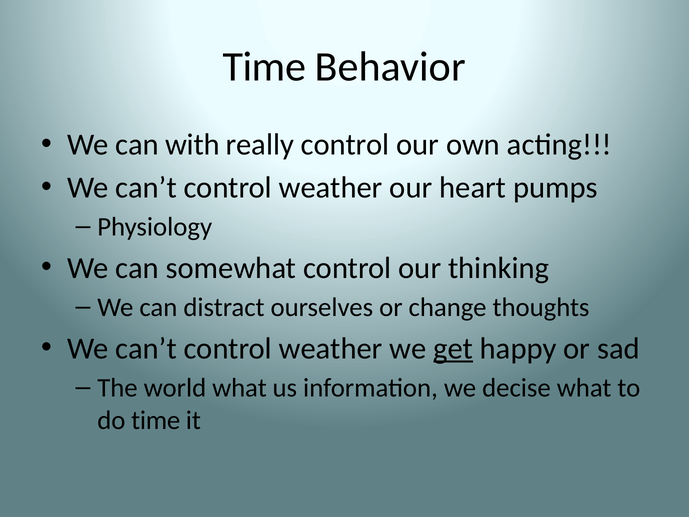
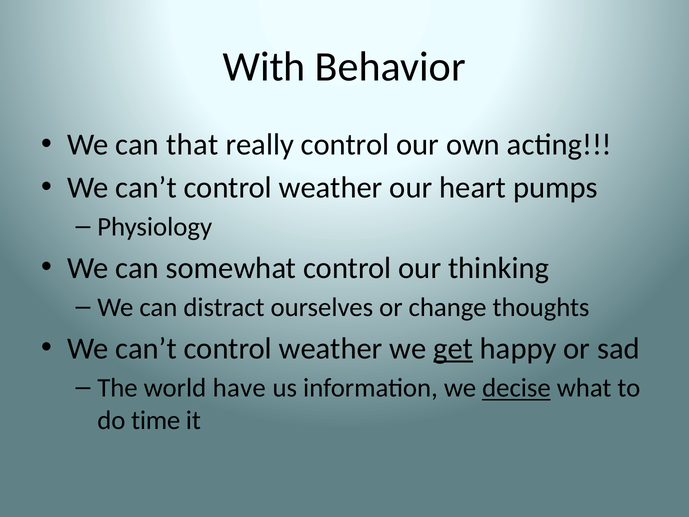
Time: Time -> With (264, 67)
with: with -> that (192, 145)
world what: what -> have (239, 388)
decise underline: none -> present (516, 388)
